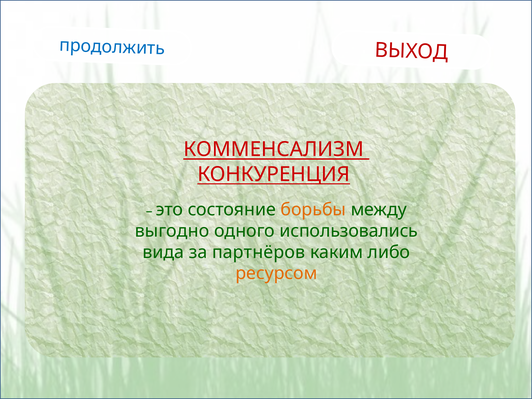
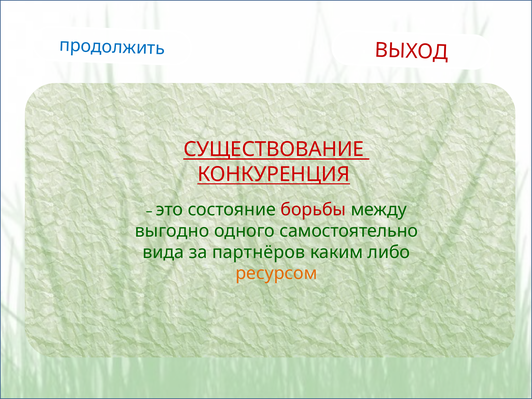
КОММЕНСАЛИЗМ: КОММЕНСАЛИЗМ -> СУЩЕСТВОВАНИЕ (274, 149)
борьбы colour: orange -> red (313, 210)
использовались: использовались -> самостоятельно (349, 231)
